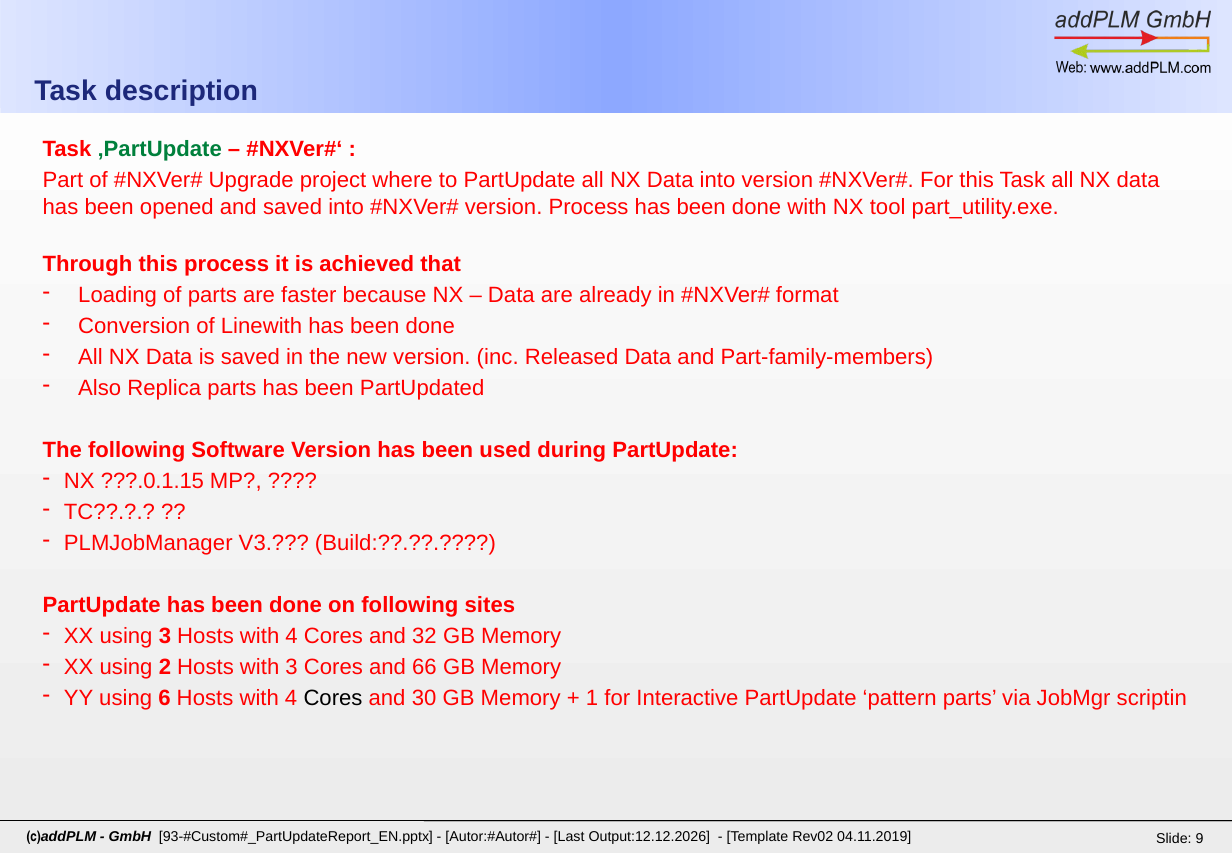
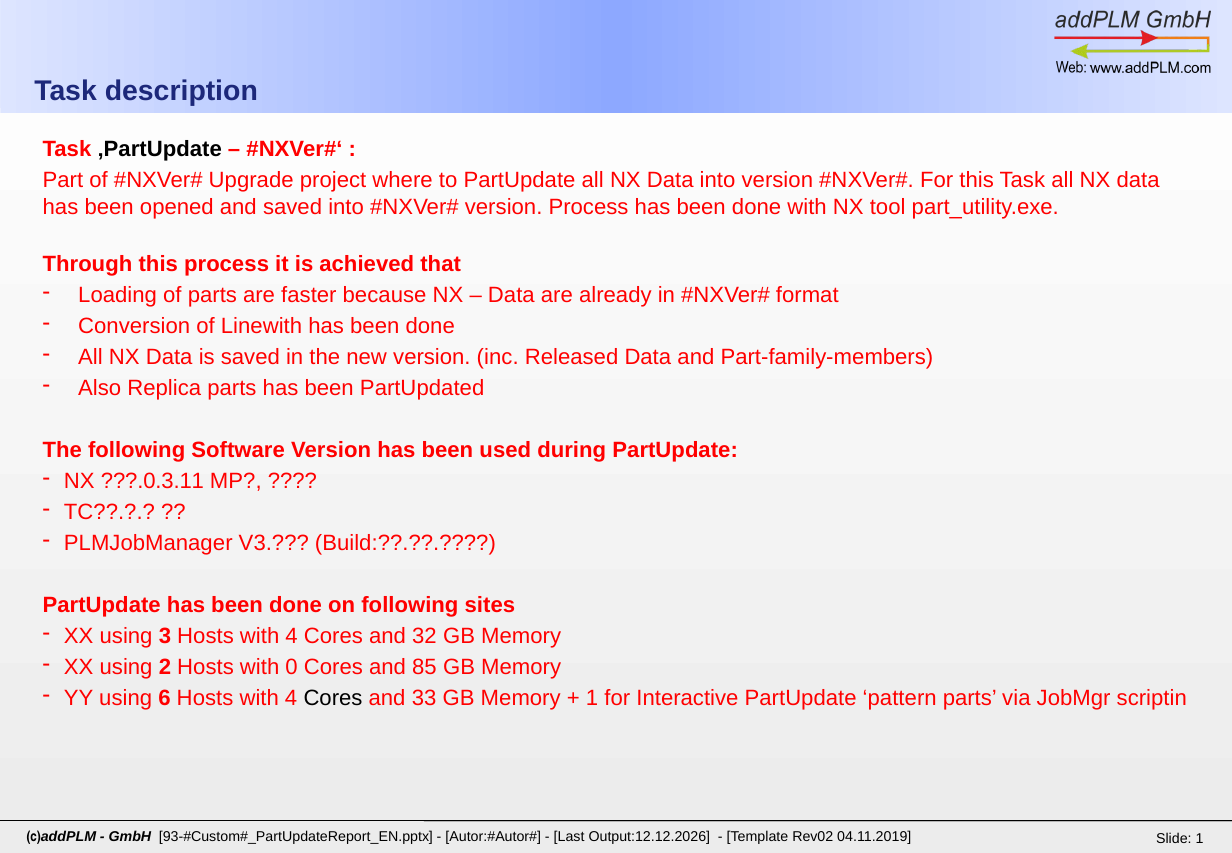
‚PartUpdate colour: green -> black (160, 150)
???.0.1.15: ???.0.1.15 -> ???.0.3.11 (152, 481)
with 3: 3 -> 0 (292, 667)
66: 66 -> 85 (424, 667)
30: 30 -> 33 (424, 698)
9: 9 -> 1 (1200, 838)
